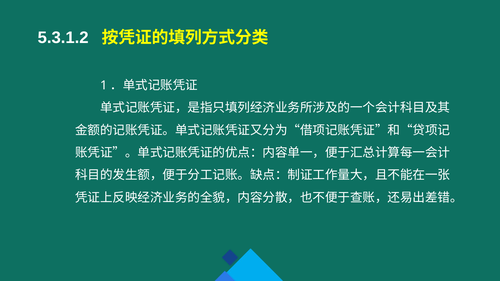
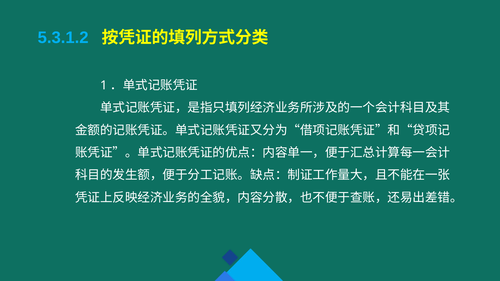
5.3.1.2 colour: white -> light blue (63, 38)
